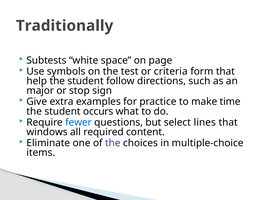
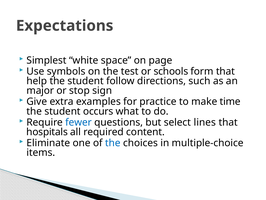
Traditionally: Traditionally -> Expectations (65, 26)
Subtests: Subtests -> Simplest (47, 60)
criteria: criteria -> schools (171, 71)
windows: windows -> hospitals (47, 132)
the colour: purple -> blue (113, 143)
